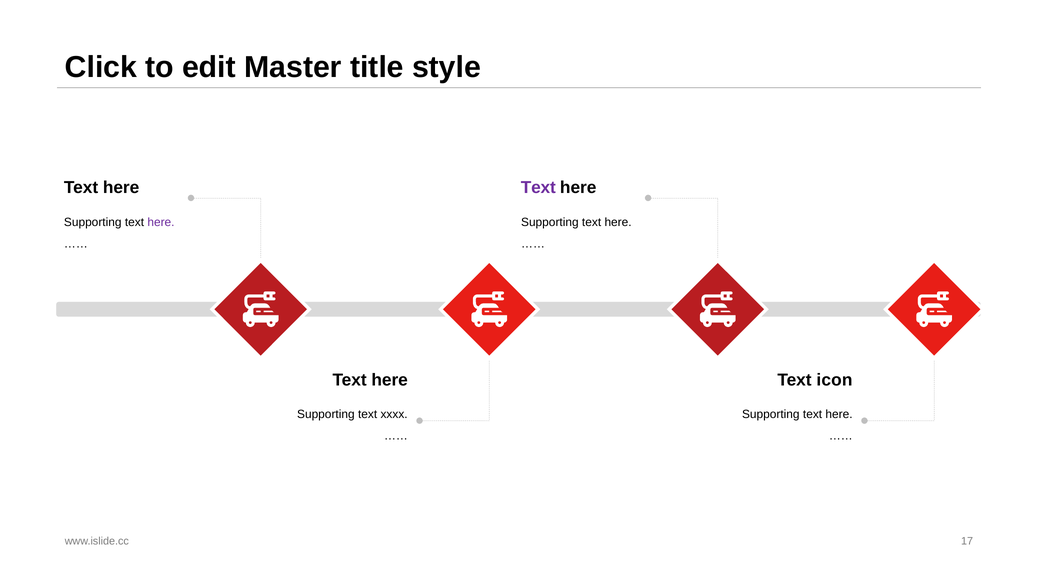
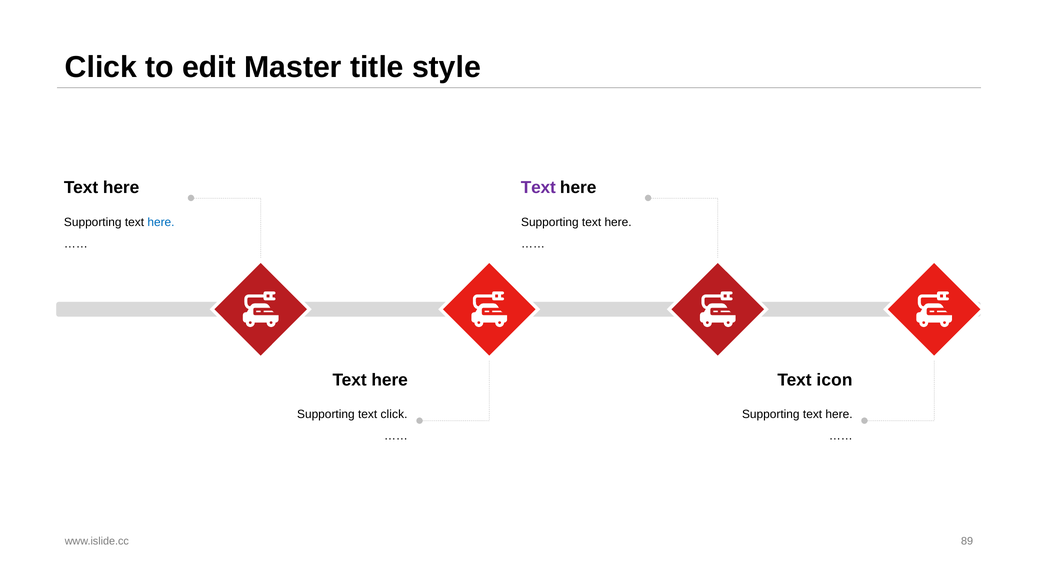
here colour: purple -> blue (161, 222)
text xxxx: xxxx -> click (394, 414)
17: 17 -> 89 (967, 541)
